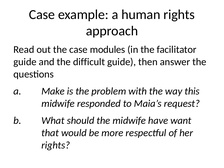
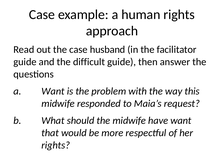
modules: modules -> husband (108, 49)
a Make: Make -> Want (53, 91)
